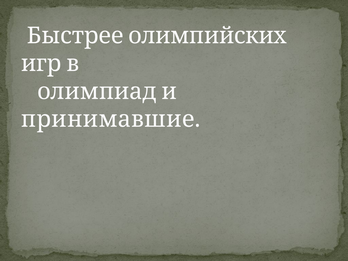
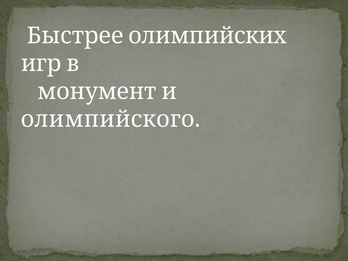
олимпиад: олимпиад -> монумент (97, 91)
принимавшие: принимавшие -> олимпийского (111, 119)
